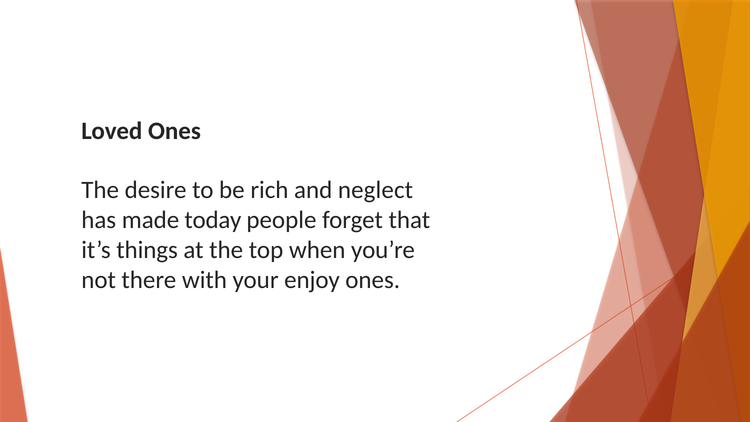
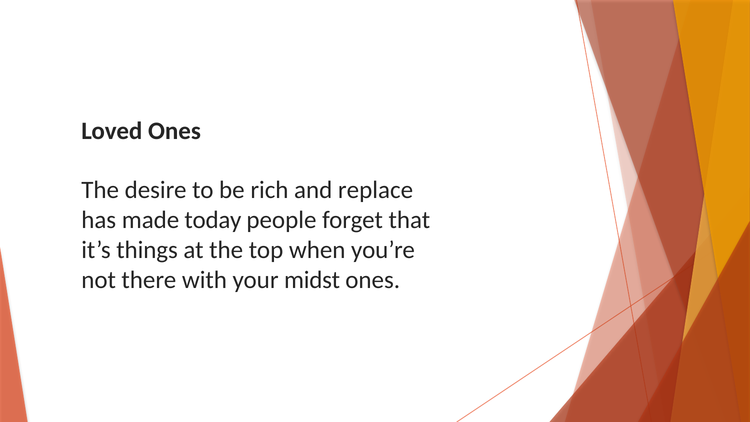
neglect: neglect -> replace (376, 190)
enjoy: enjoy -> midst (312, 280)
